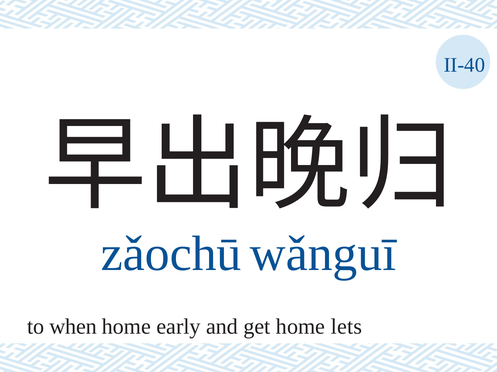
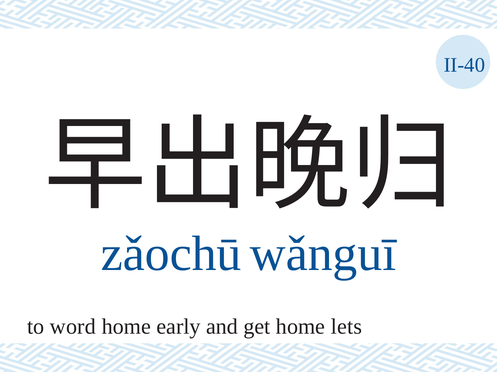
when: when -> word (73, 327)
